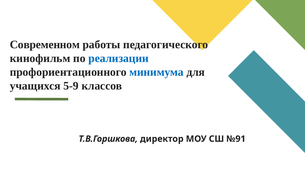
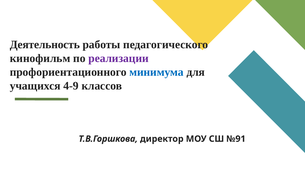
Современном: Современном -> Деятельность (45, 44)
реализации colour: blue -> purple (119, 58)
5-9: 5-9 -> 4-9 (71, 86)
